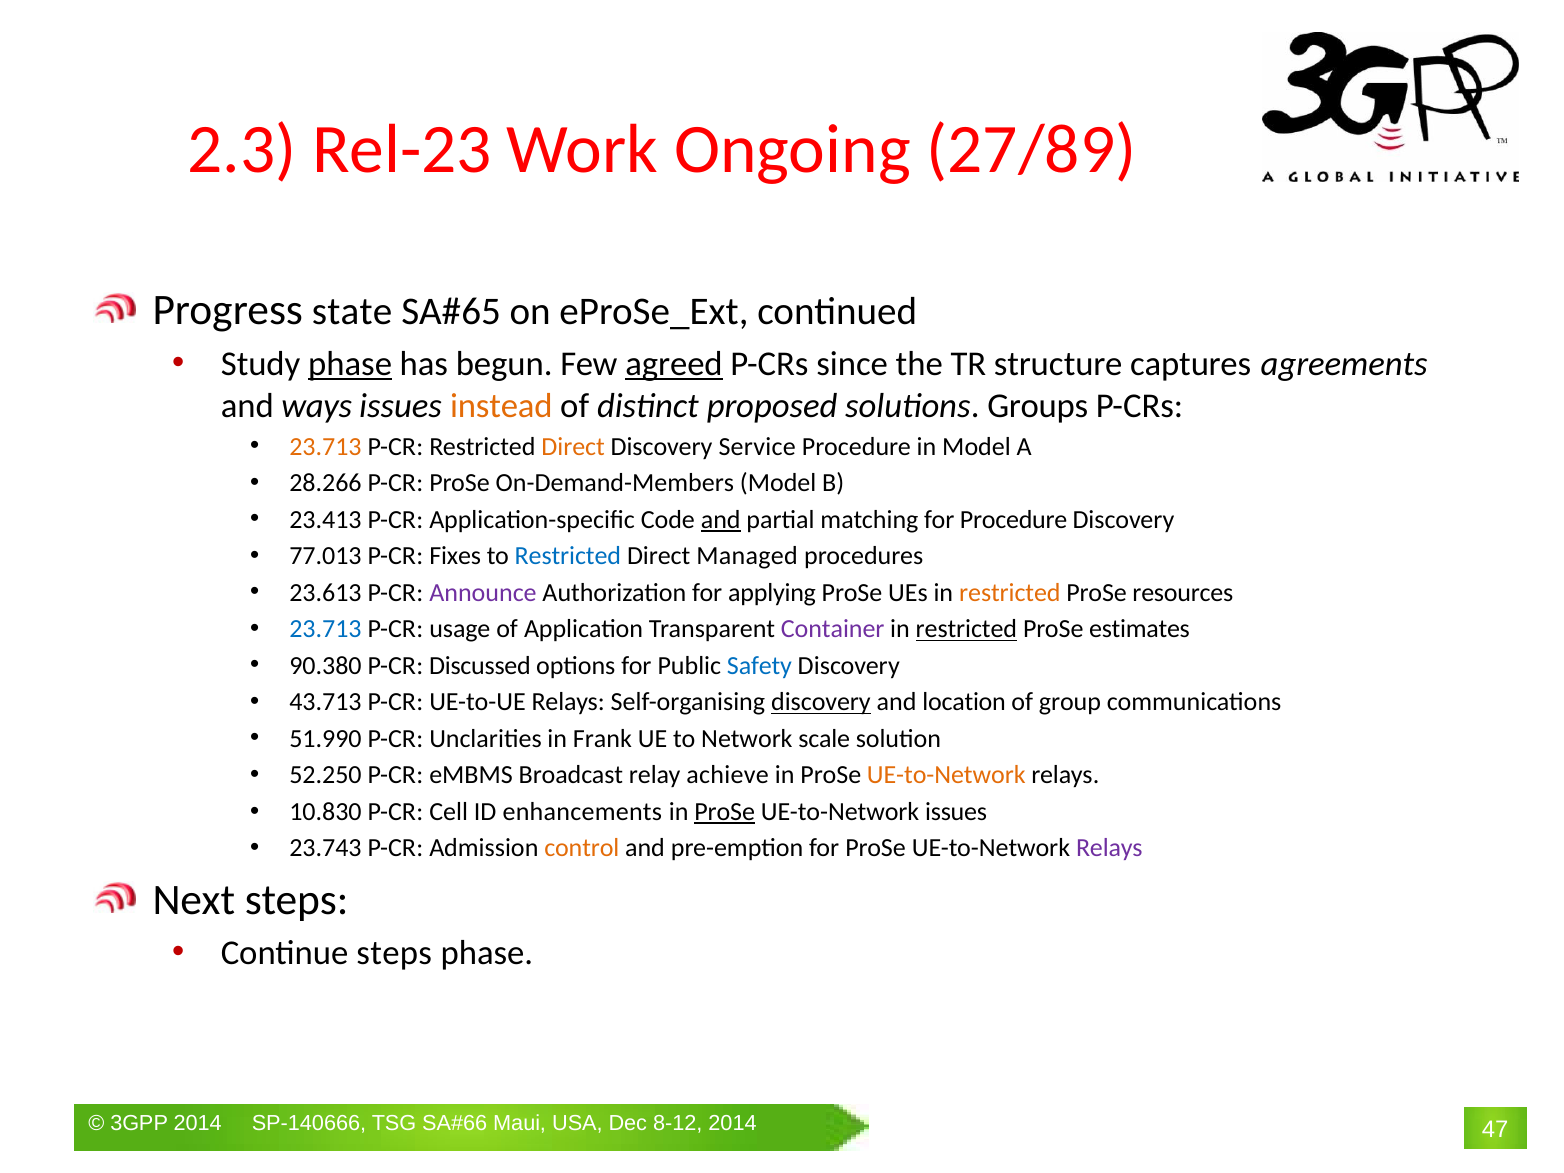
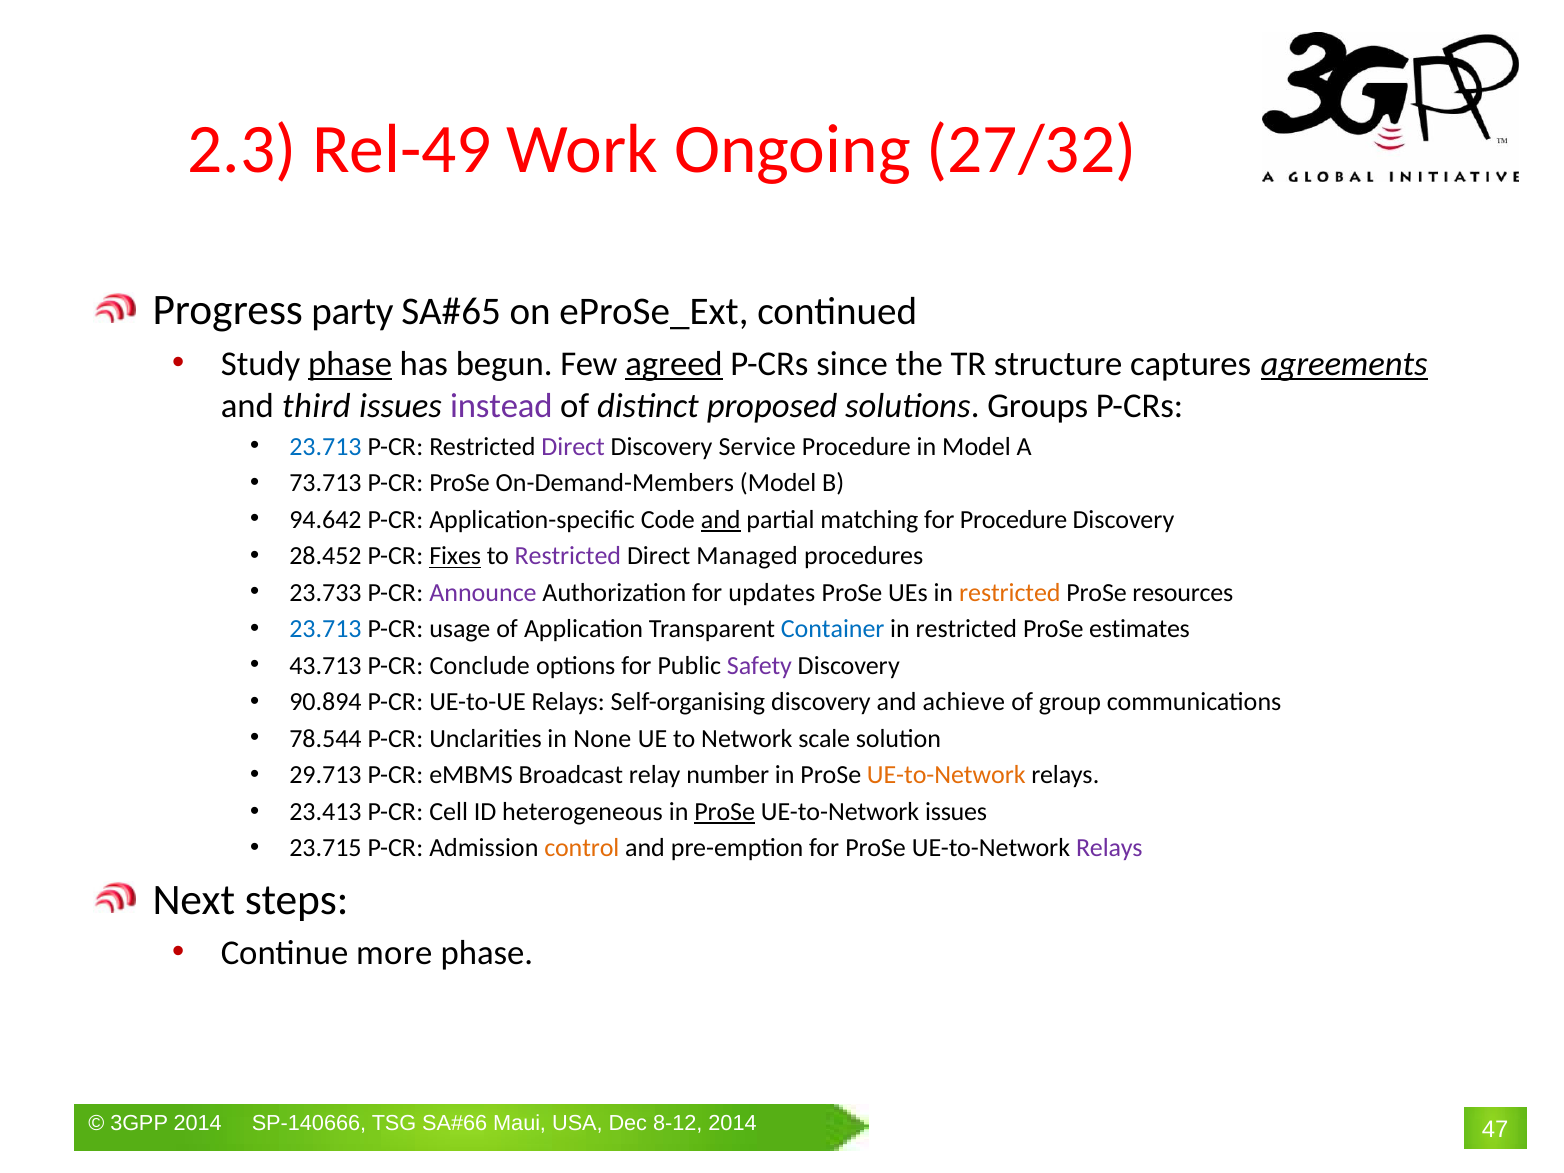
Rel-23: Rel-23 -> Rel-49 (402, 150)
27/89: 27/89 -> 27/32 (1031, 150)
state: state -> party (352, 312)
agreements underline: none -> present (1344, 364)
ways: ways -> third (316, 406)
instead colour: orange -> purple (501, 406)
23.713 colour: orange -> blue (325, 447)
Direct colour: orange -> purple (573, 447)
28.266: 28.266 -> 73.713 (325, 483)
23.413: 23.413 -> 94.642 (325, 520)
77.013: 77.013 -> 28.452 (325, 556)
Fixes underline: none -> present (455, 556)
Restricted colour: blue -> purple (568, 556)
23.613: 23.613 -> 23.733 (325, 593)
applying: applying -> updates (772, 593)
Container colour: purple -> blue (833, 629)
restricted underline: present -> none (966, 629)
90.380: 90.380 -> 43.713 (325, 666)
Discussed: Discussed -> Conclude (480, 666)
Safety colour: blue -> purple (759, 666)
43.713: 43.713 -> 90.894 (325, 702)
discovery underline: present -> none (821, 702)
location: location -> achieve (964, 702)
51.990: 51.990 -> 78.544 (325, 739)
Frank: Frank -> None (602, 739)
52.250: 52.250 -> 29.713 (325, 775)
achieve: achieve -> number (728, 775)
10.830: 10.830 -> 23.413 (325, 812)
enhancements: enhancements -> heterogeneous (582, 812)
23.743: 23.743 -> 23.715 (325, 848)
Continue steps: steps -> more (394, 953)
